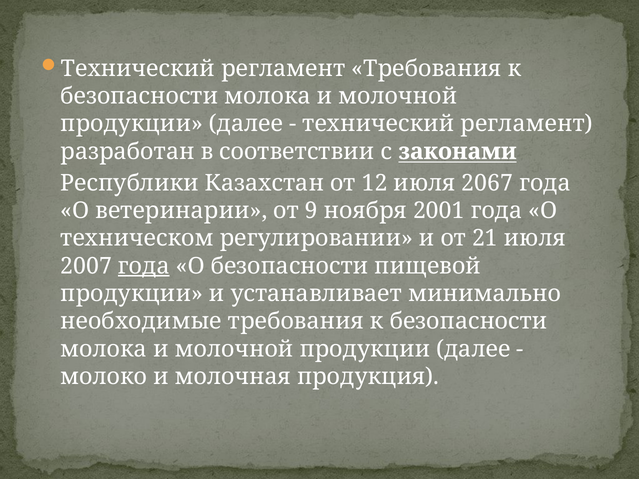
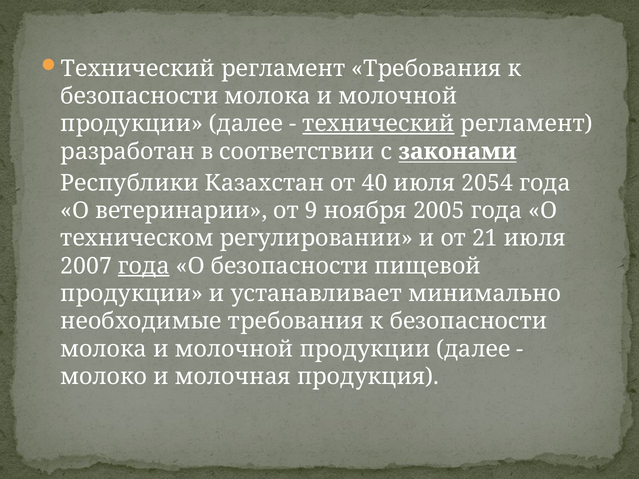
технический underline: none -> present (378, 124)
12: 12 -> 40 (375, 183)
2067: 2067 -> 2054 (487, 183)
2001: 2001 -> 2005 (439, 211)
